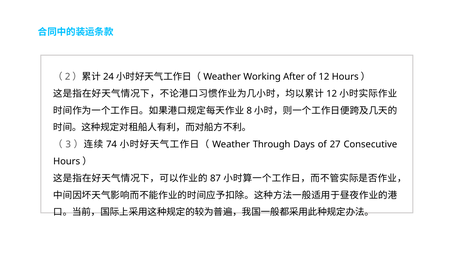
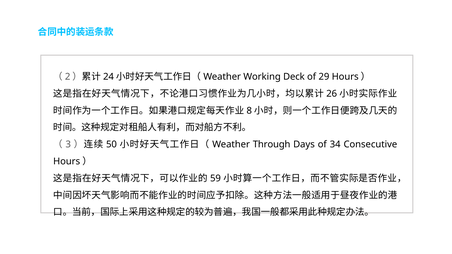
After: After -> Deck (294, 77)
of 12: 12 -> 29 (324, 77)
12: 12 -> 26 (332, 94)
74: 74 -> 50 (112, 145)
27: 27 -> 34 (335, 145)
87: 87 -> 59 (215, 179)
